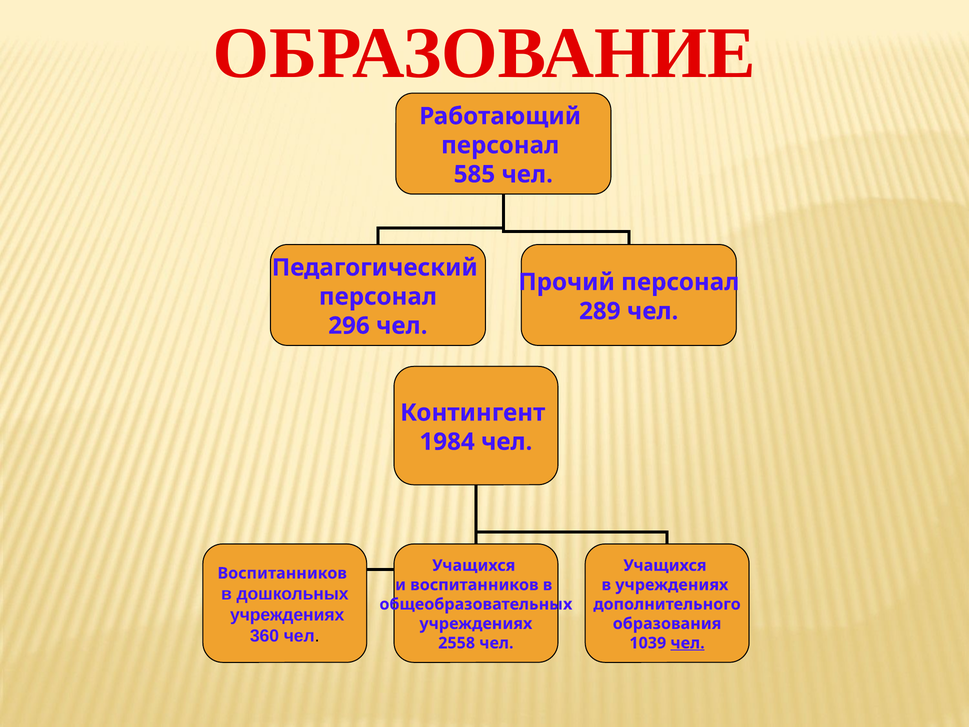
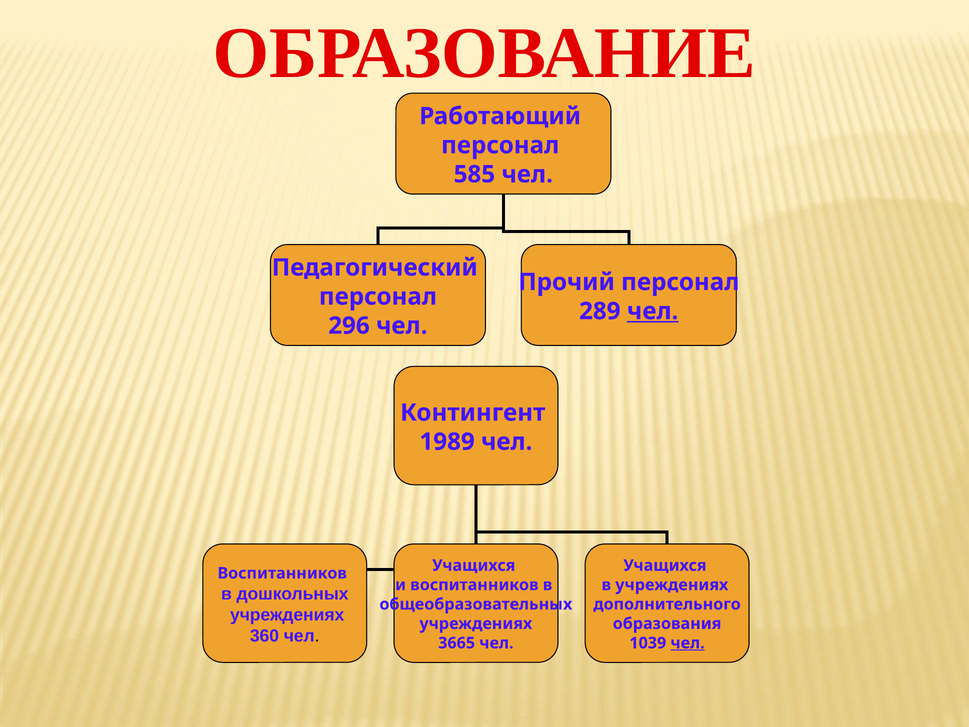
чел underline: none -> present (653, 311)
1984: 1984 -> 1989 (447, 442)
2558: 2558 -> 3665 (457, 643)
